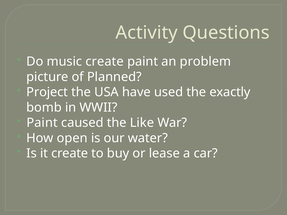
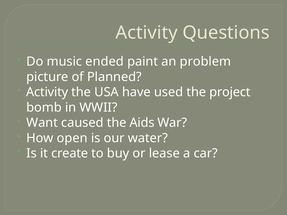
music create: create -> ended (105, 62)
Project: Project -> Activity (47, 92)
exactly: exactly -> project (230, 92)
Paint: Paint -> Want (42, 123)
Like: Like -> Aids (142, 123)
